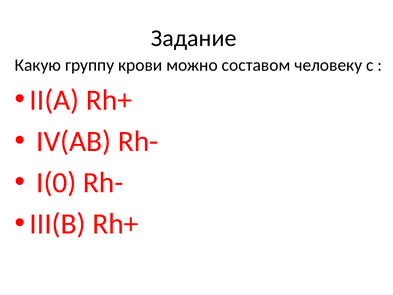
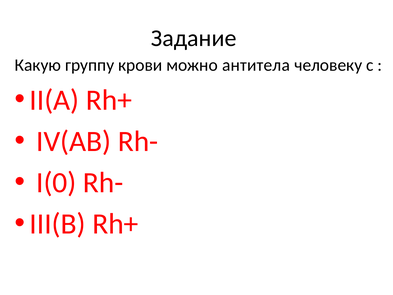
составом: составом -> антитела (256, 65)
